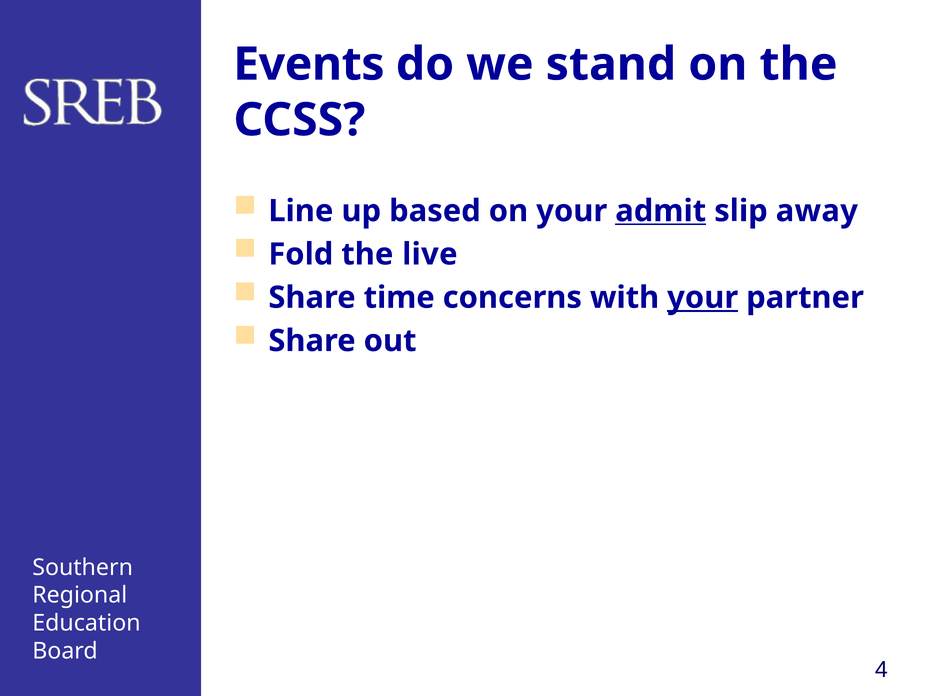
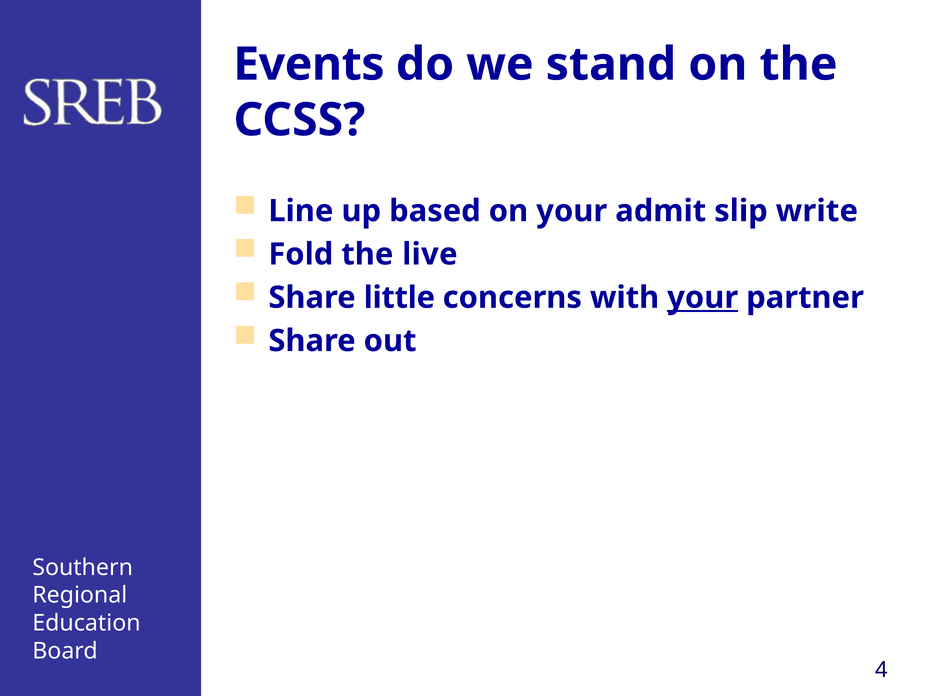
admit underline: present -> none (661, 211)
away: away -> write (817, 211)
time: time -> little (399, 298)
